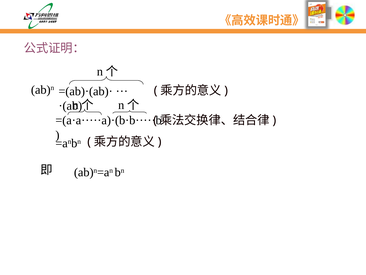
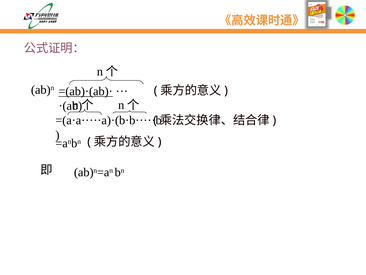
=(ab)·(ab)· underline: none -> present (86, 91)
